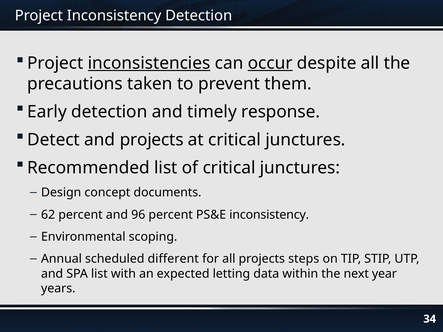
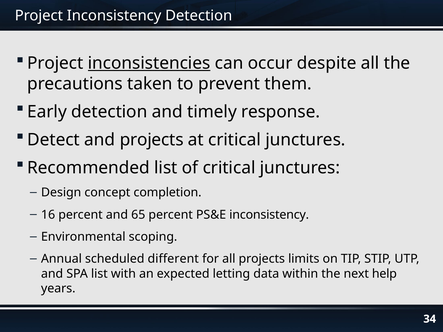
occur underline: present -> none (270, 63)
documents: documents -> completion (168, 193)
62: 62 -> 16 (48, 215)
96: 96 -> 65 (138, 215)
steps: steps -> limits (304, 259)
year: year -> help (384, 274)
